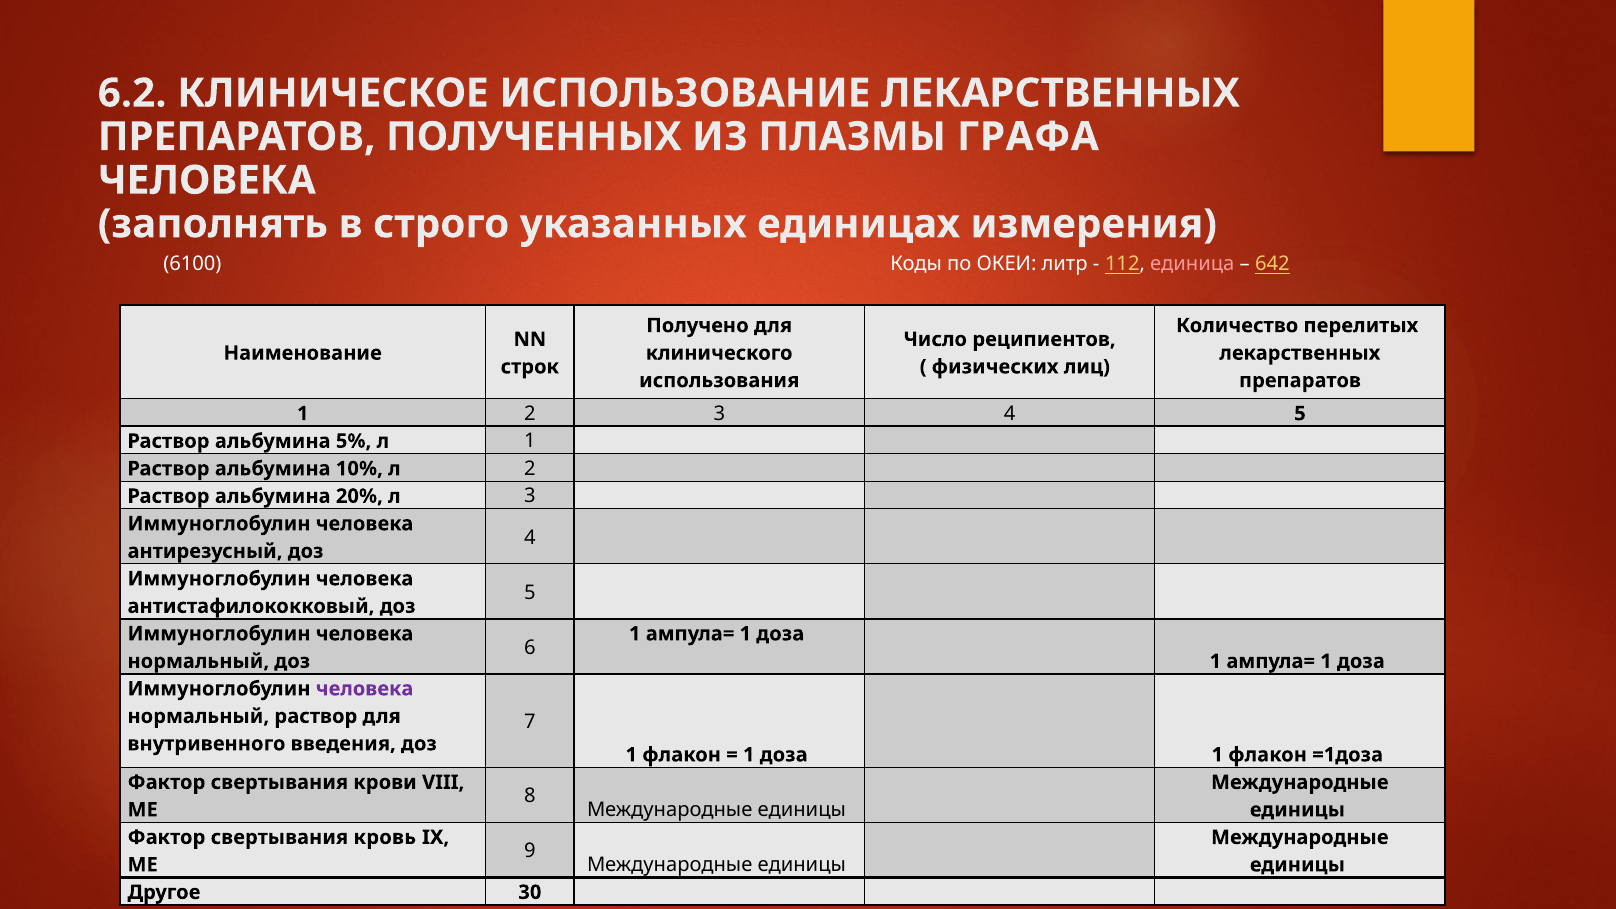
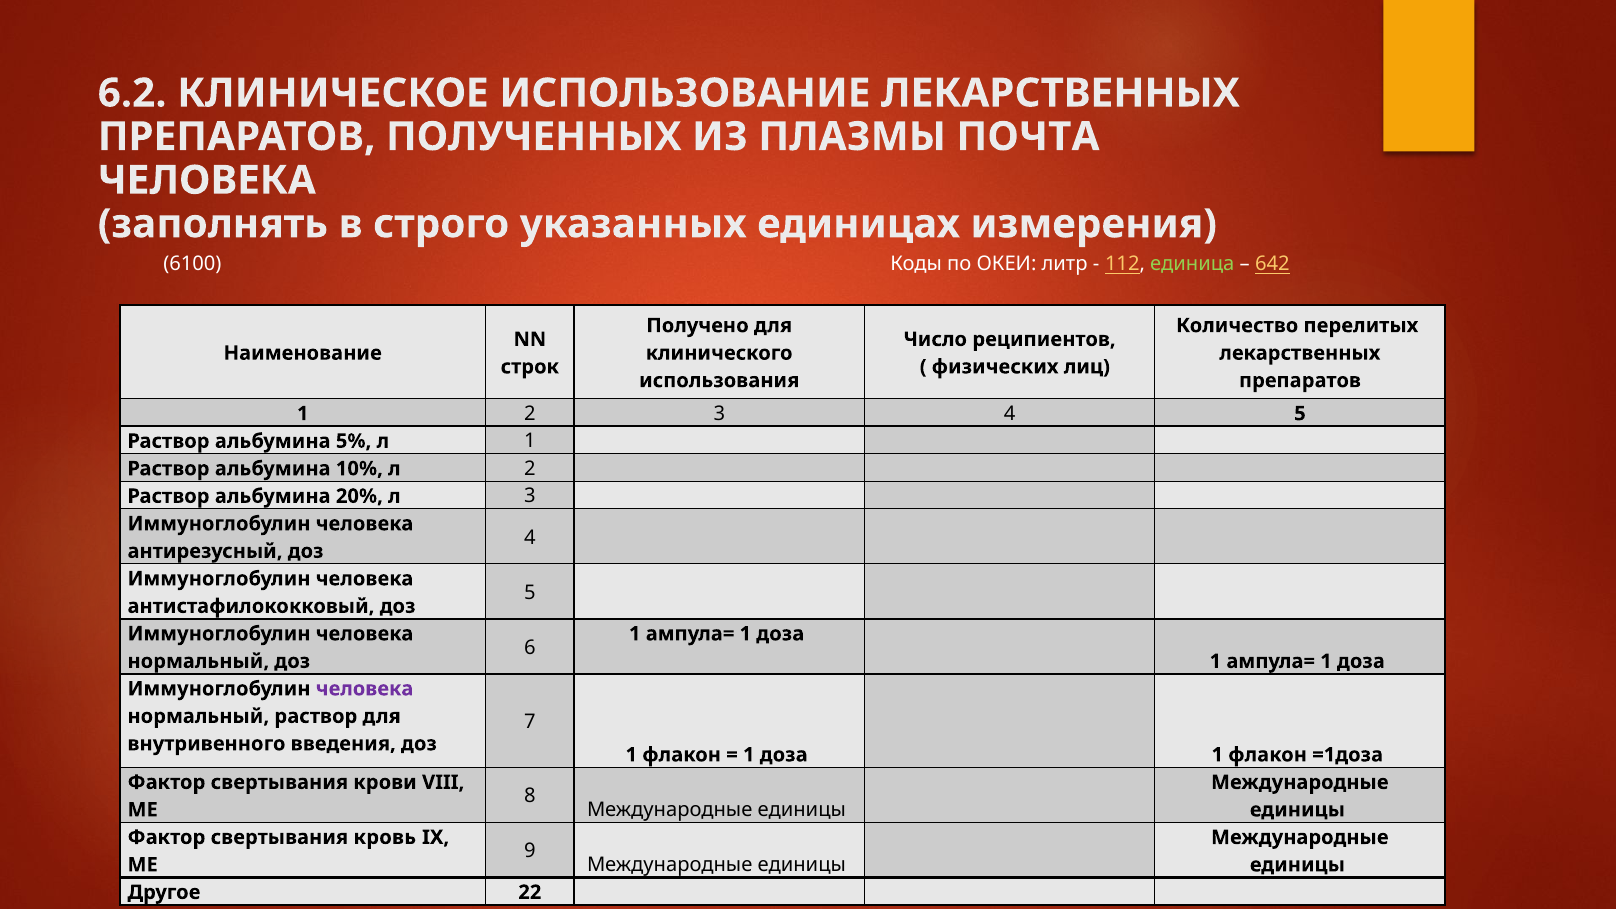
ГРАФА: ГРАФА -> ПОЧТА (1028, 137)
единица colour: pink -> light green (1192, 264)
30: 30 -> 22 (530, 892)
